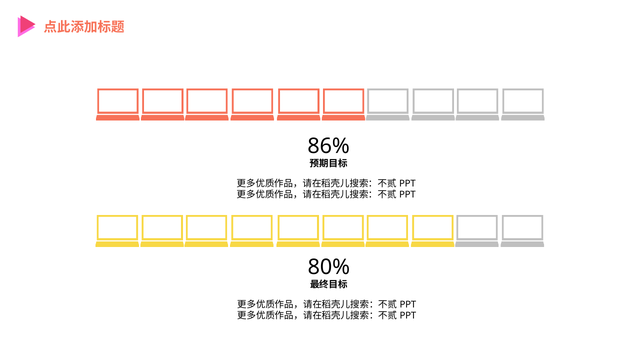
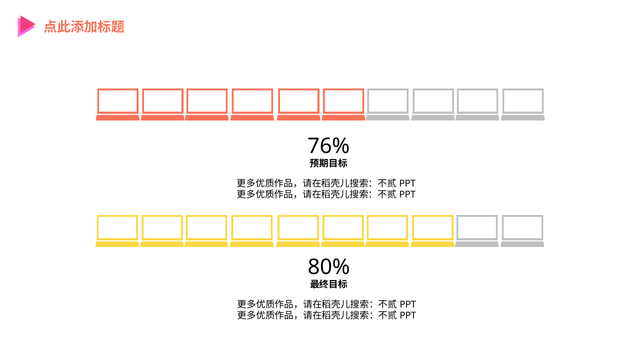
86%: 86% -> 76% (329, 146)
